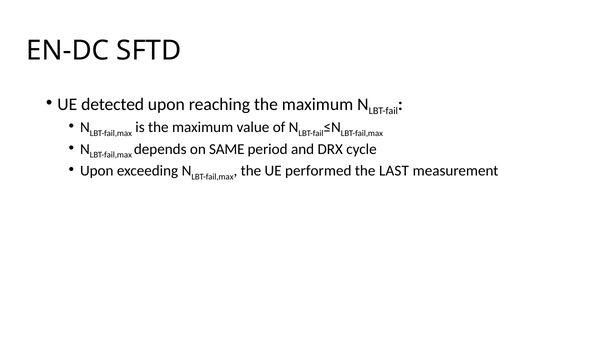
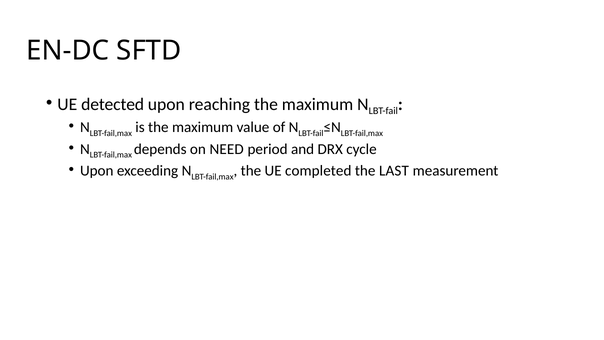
SAME: SAME -> NEED (227, 149)
performed: performed -> completed (318, 171)
